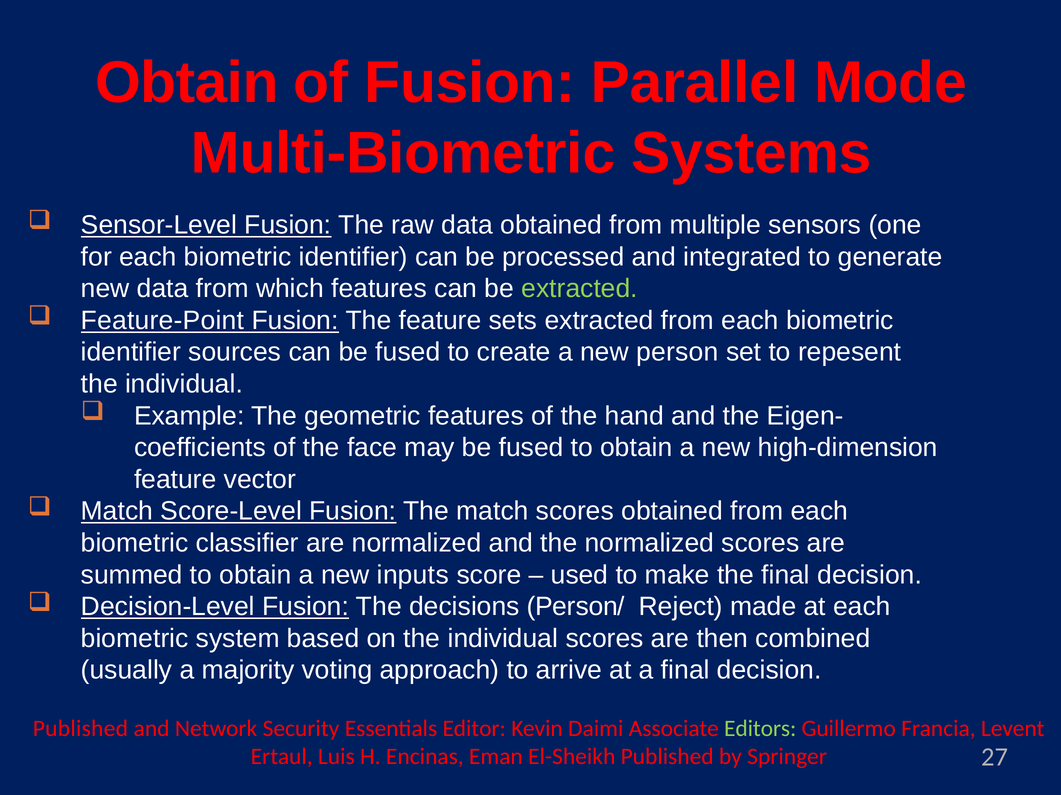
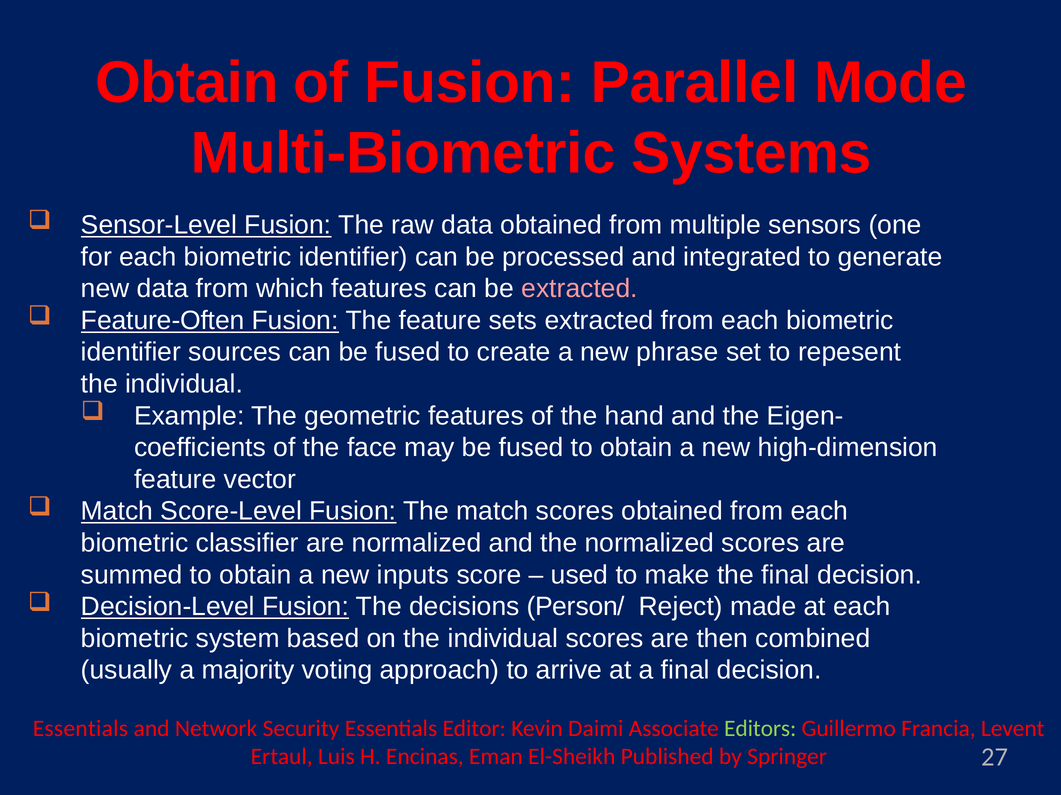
extracted colour: light green -> pink (580, 289)
Feature-Point: Feature-Point -> Feature-Often (163, 321)
person: person -> phrase (677, 353)
Published: Published -> Essentials (80, 729)
